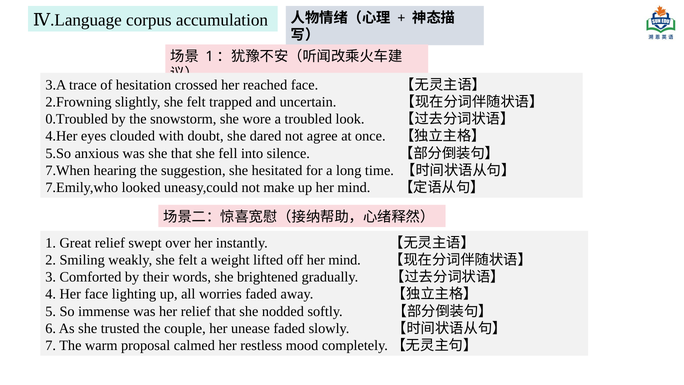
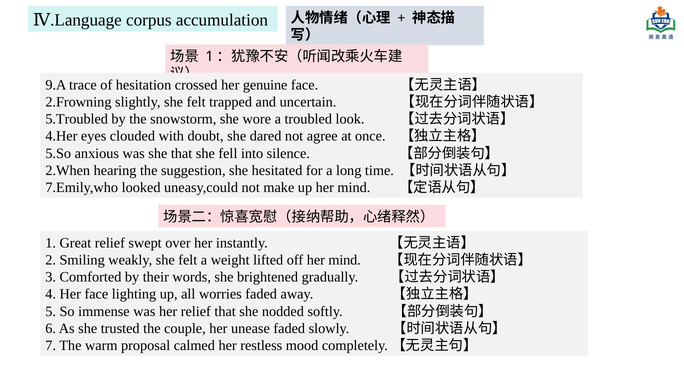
3.A: 3.A -> 9.A (56, 85)
reached: reached -> genuine (265, 85)
0.Troubled: 0.Troubled -> 5.Troubled (77, 119)
7.When: 7.When -> 2.When (68, 170)
